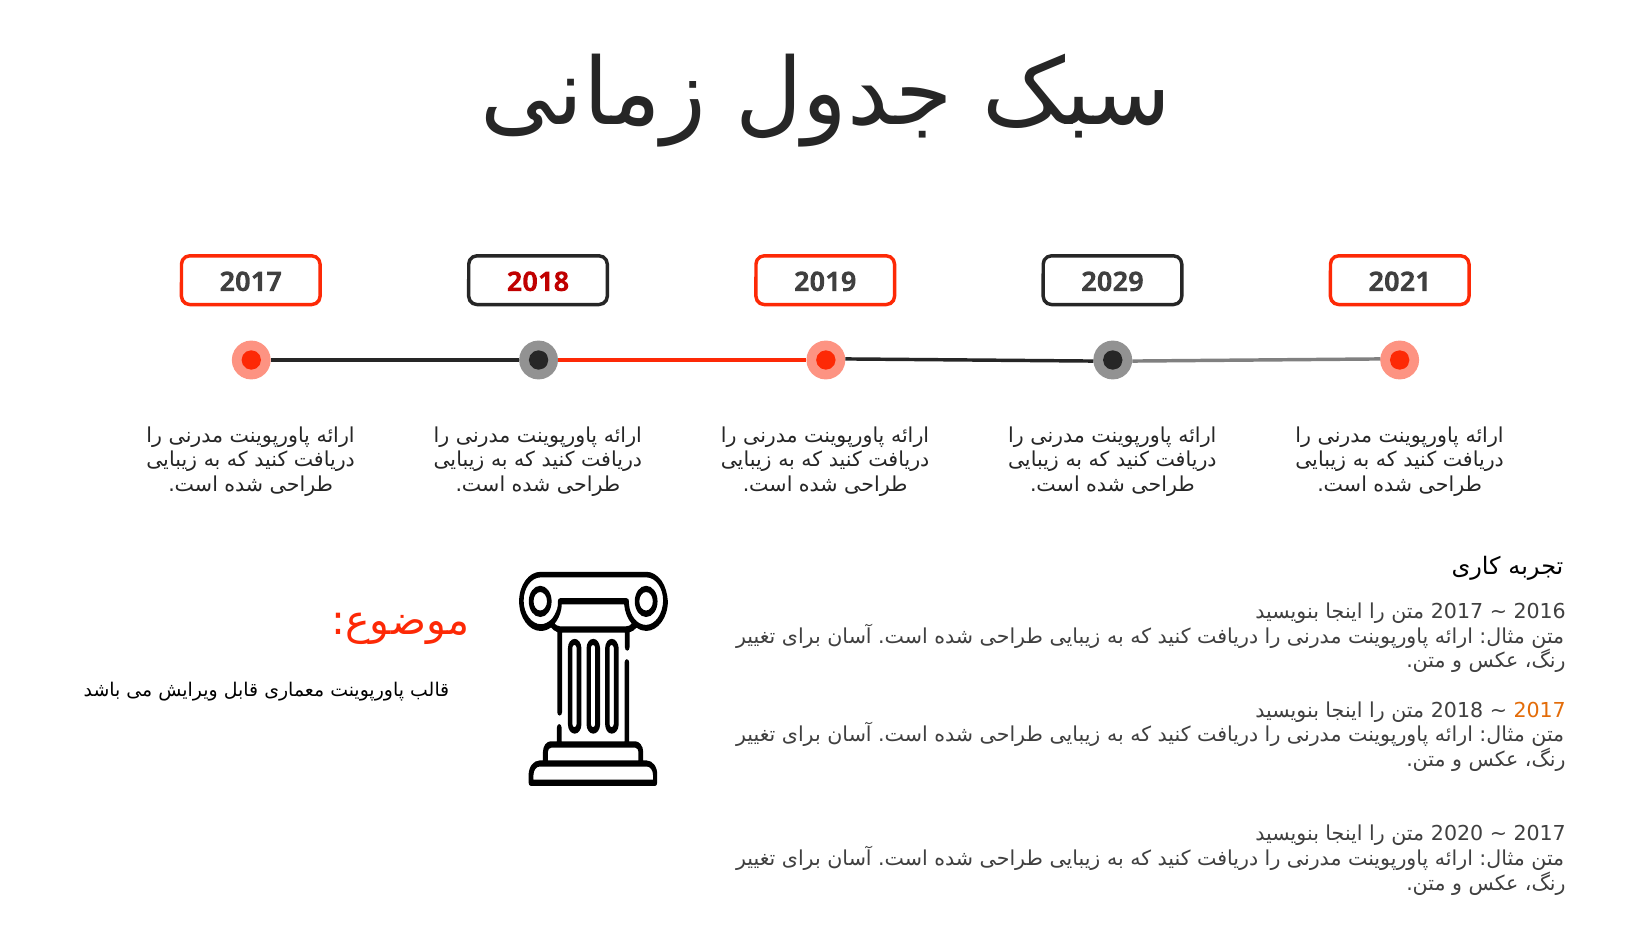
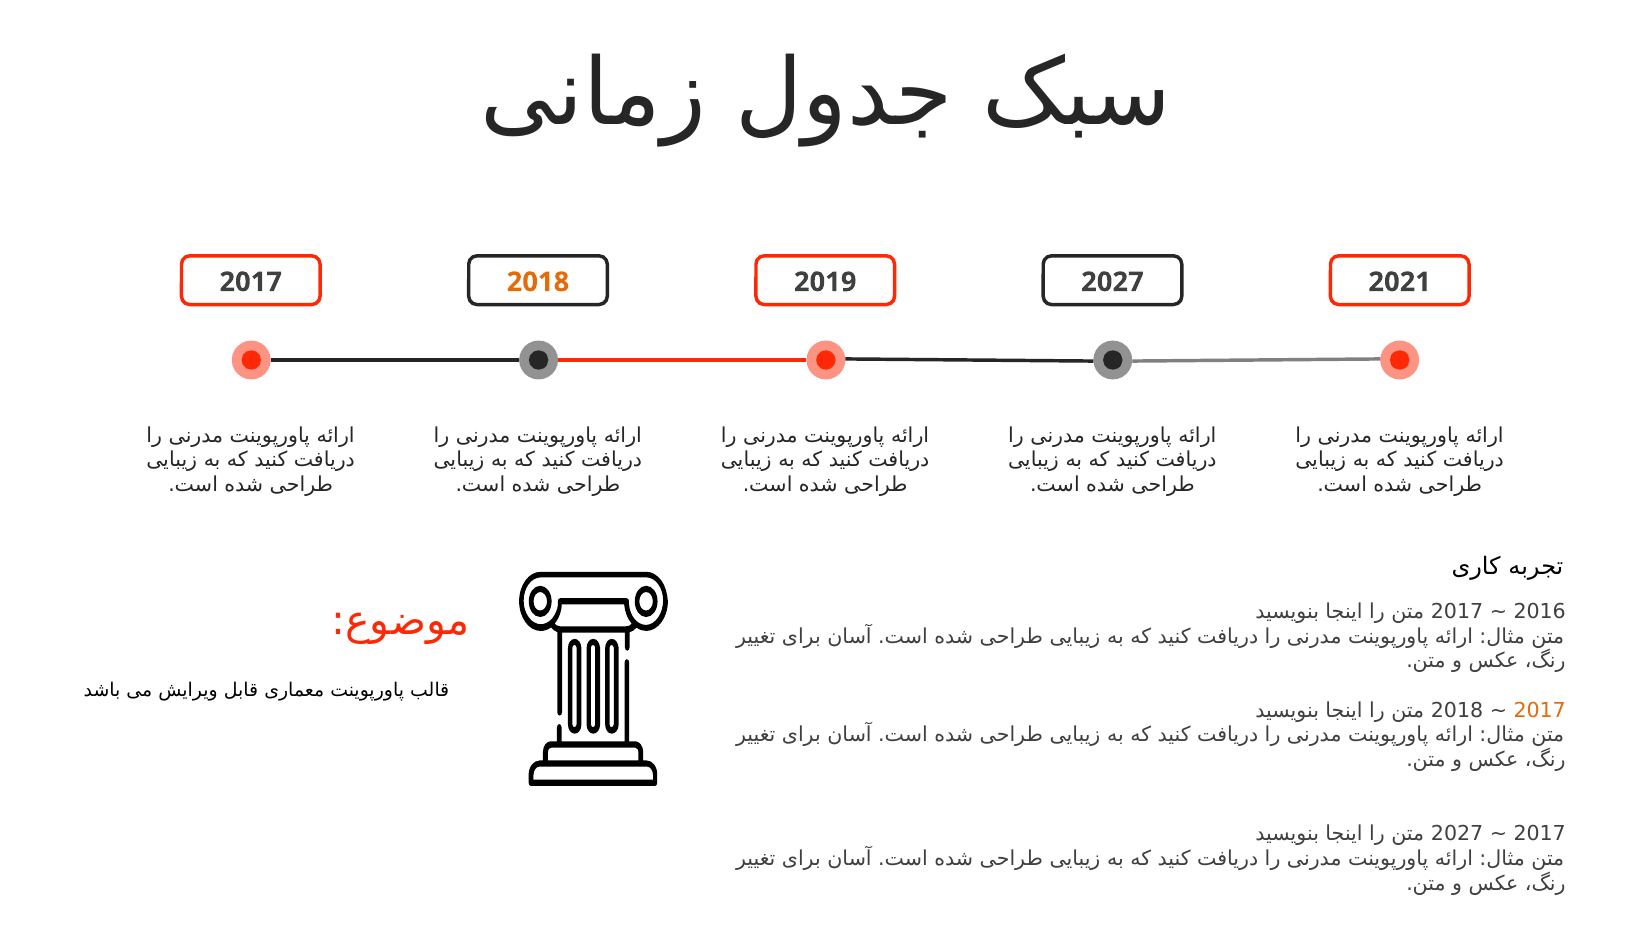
2018 colour: red -> orange (538, 282)
2017 2029: 2029 -> 2027 (1112, 282)
2020: 2020 -> 2027 (1457, 834)
